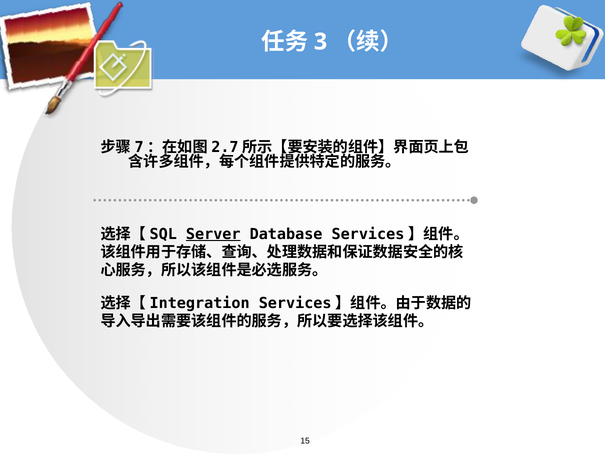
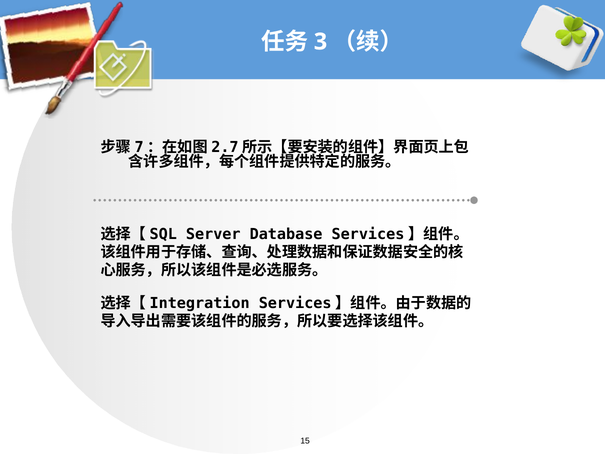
Server underline: present -> none (213, 234)
